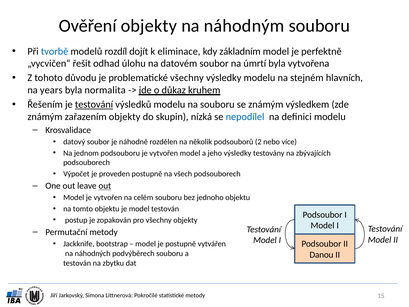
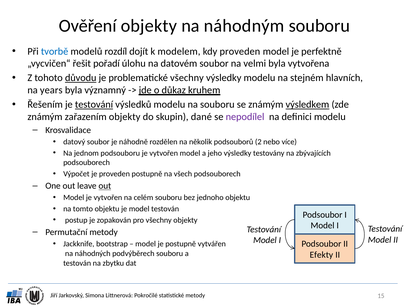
eliminace: eliminace -> modelem (179, 51)
kdy základním: základním -> proveden (240, 51)
odhad: odhad -> pořadí (106, 64)
úmrtí: úmrtí -> velmi (255, 64)
důvodu underline: none -> present (81, 78)
normalita: normalita -> významný (105, 90)
výsledkem underline: none -> present (307, 104)
nízká: nízká -> dané (201, 117)
nepodílel colour: blue -> purple (245, 117)
Danou: Danou -> Efekty (321, 254)
